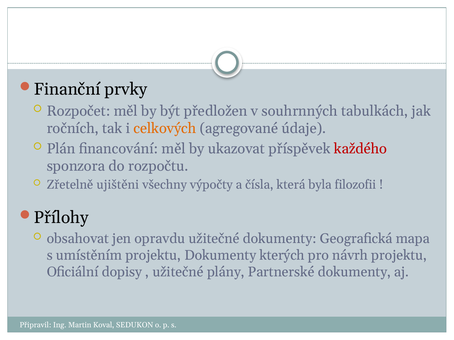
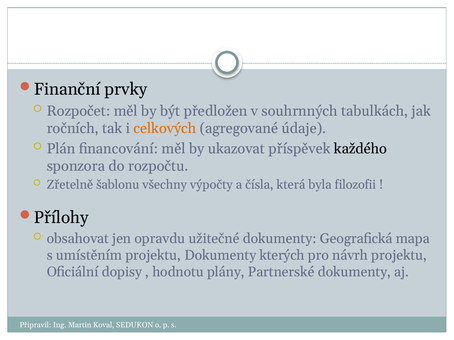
každého colour: red -> black (361, 149)
ujištěni: ujištěni -> šablonu (118, 185)
užitečné: užitečné -> hodnotu (178, 272)
